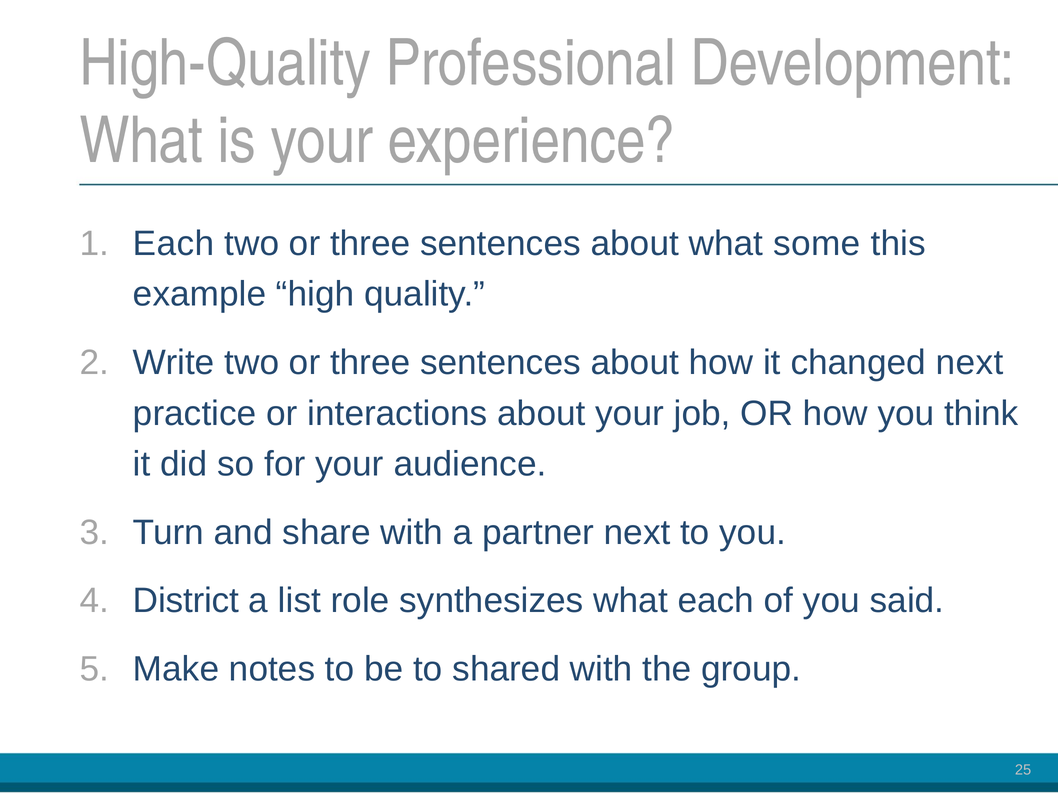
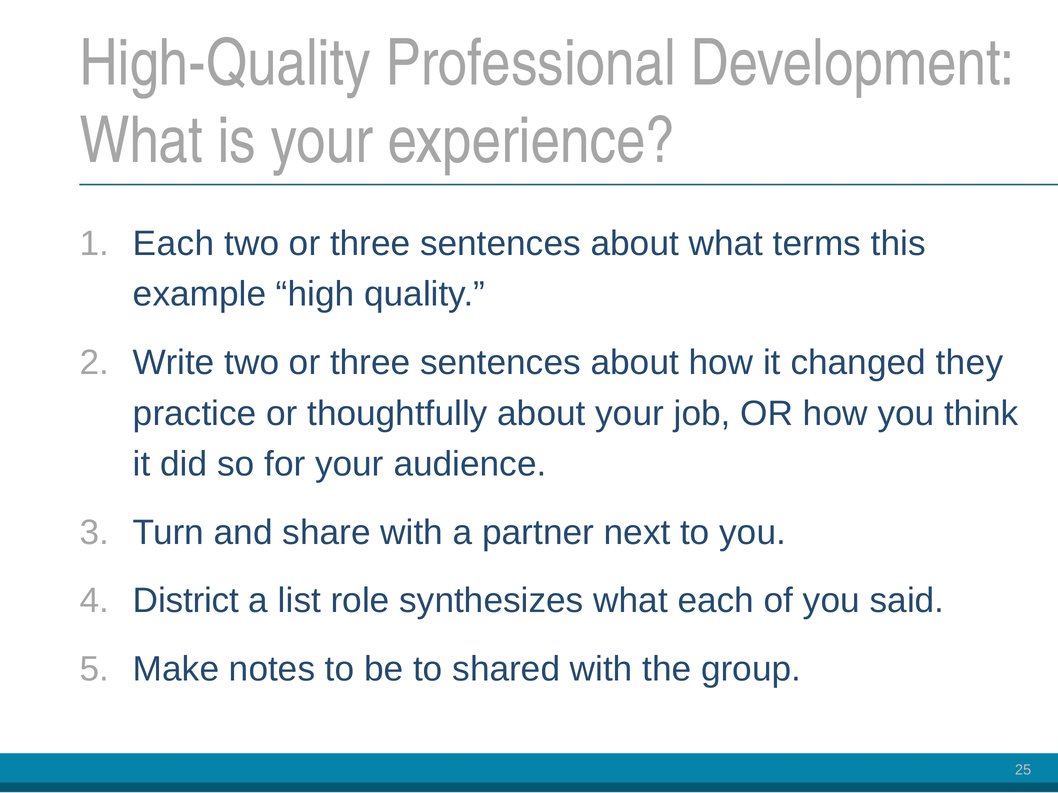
some: some -> terms (817, 244)
changed next: next -> they (970, 363)
interactions: interactions -> thoughtfully (397, 414)
